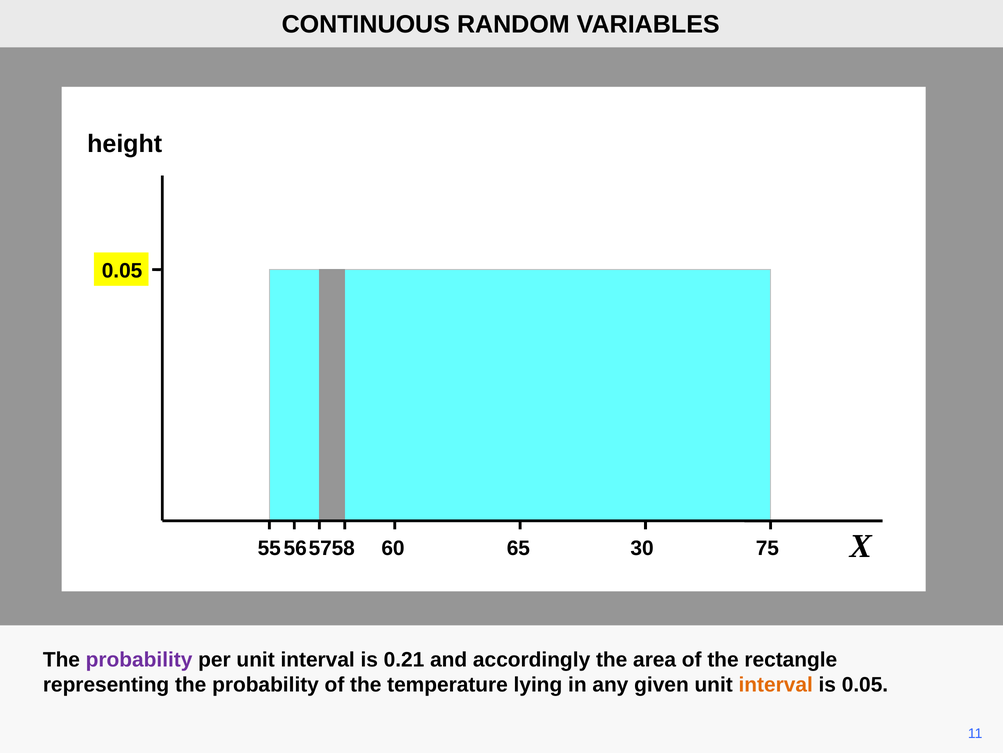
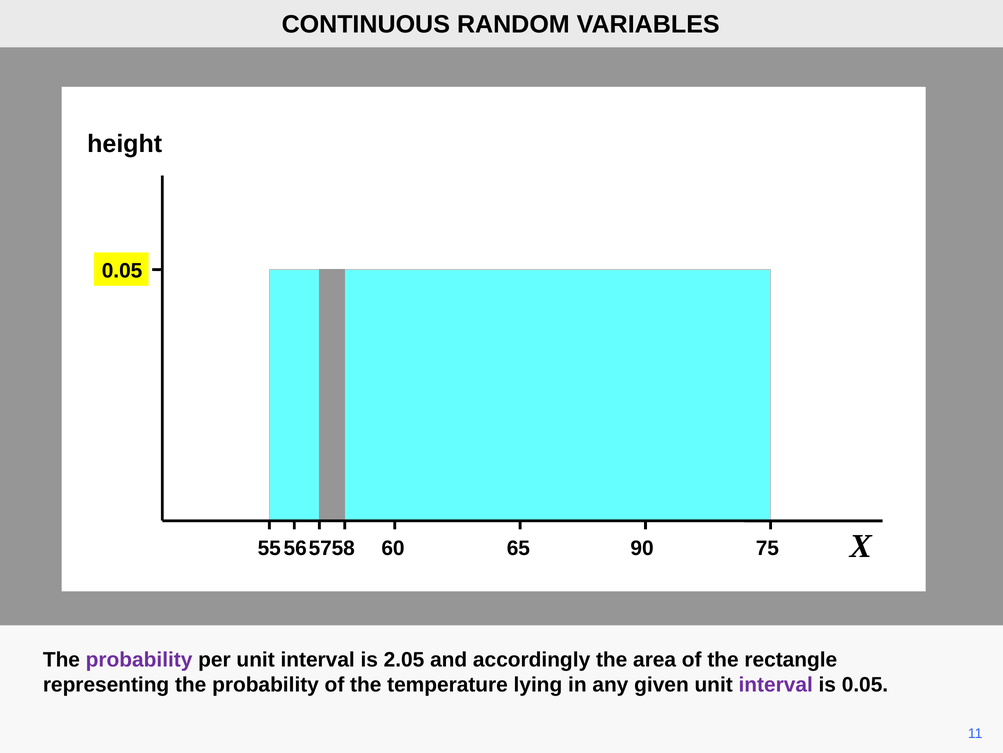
30: 30 -> 90 (642, 548)
0.21: 0.21 -> 2.05 (404, 659)
interval colour: orange -> purple (776, 684)
